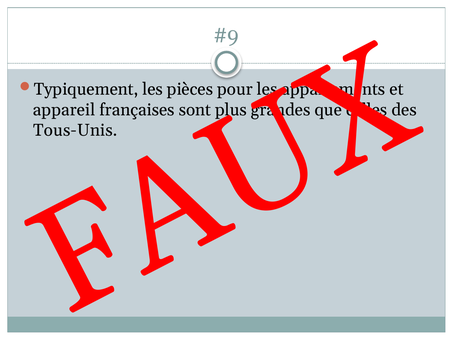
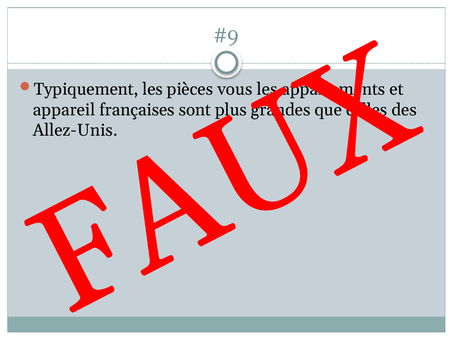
pour: pour -> vous (235, 89)
Tous-Unis: Tous-Unis -> Allez-Unis (75, 130)
